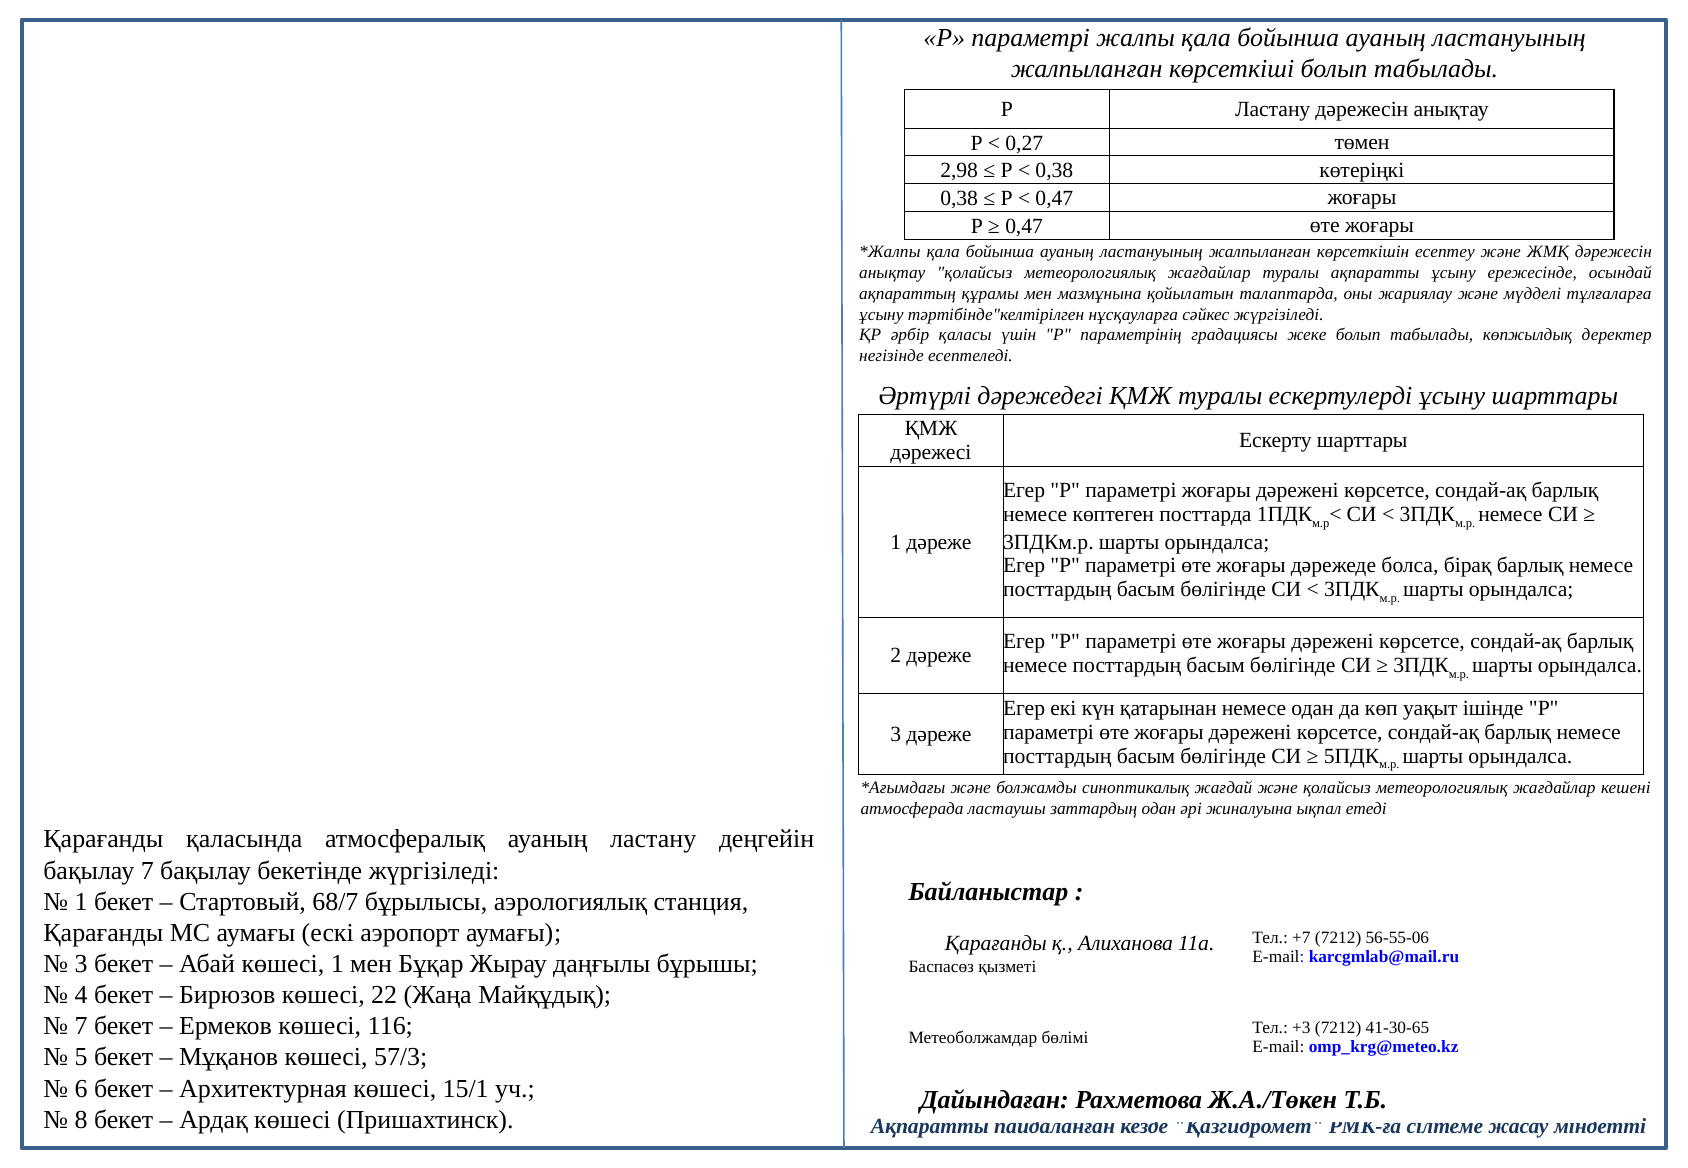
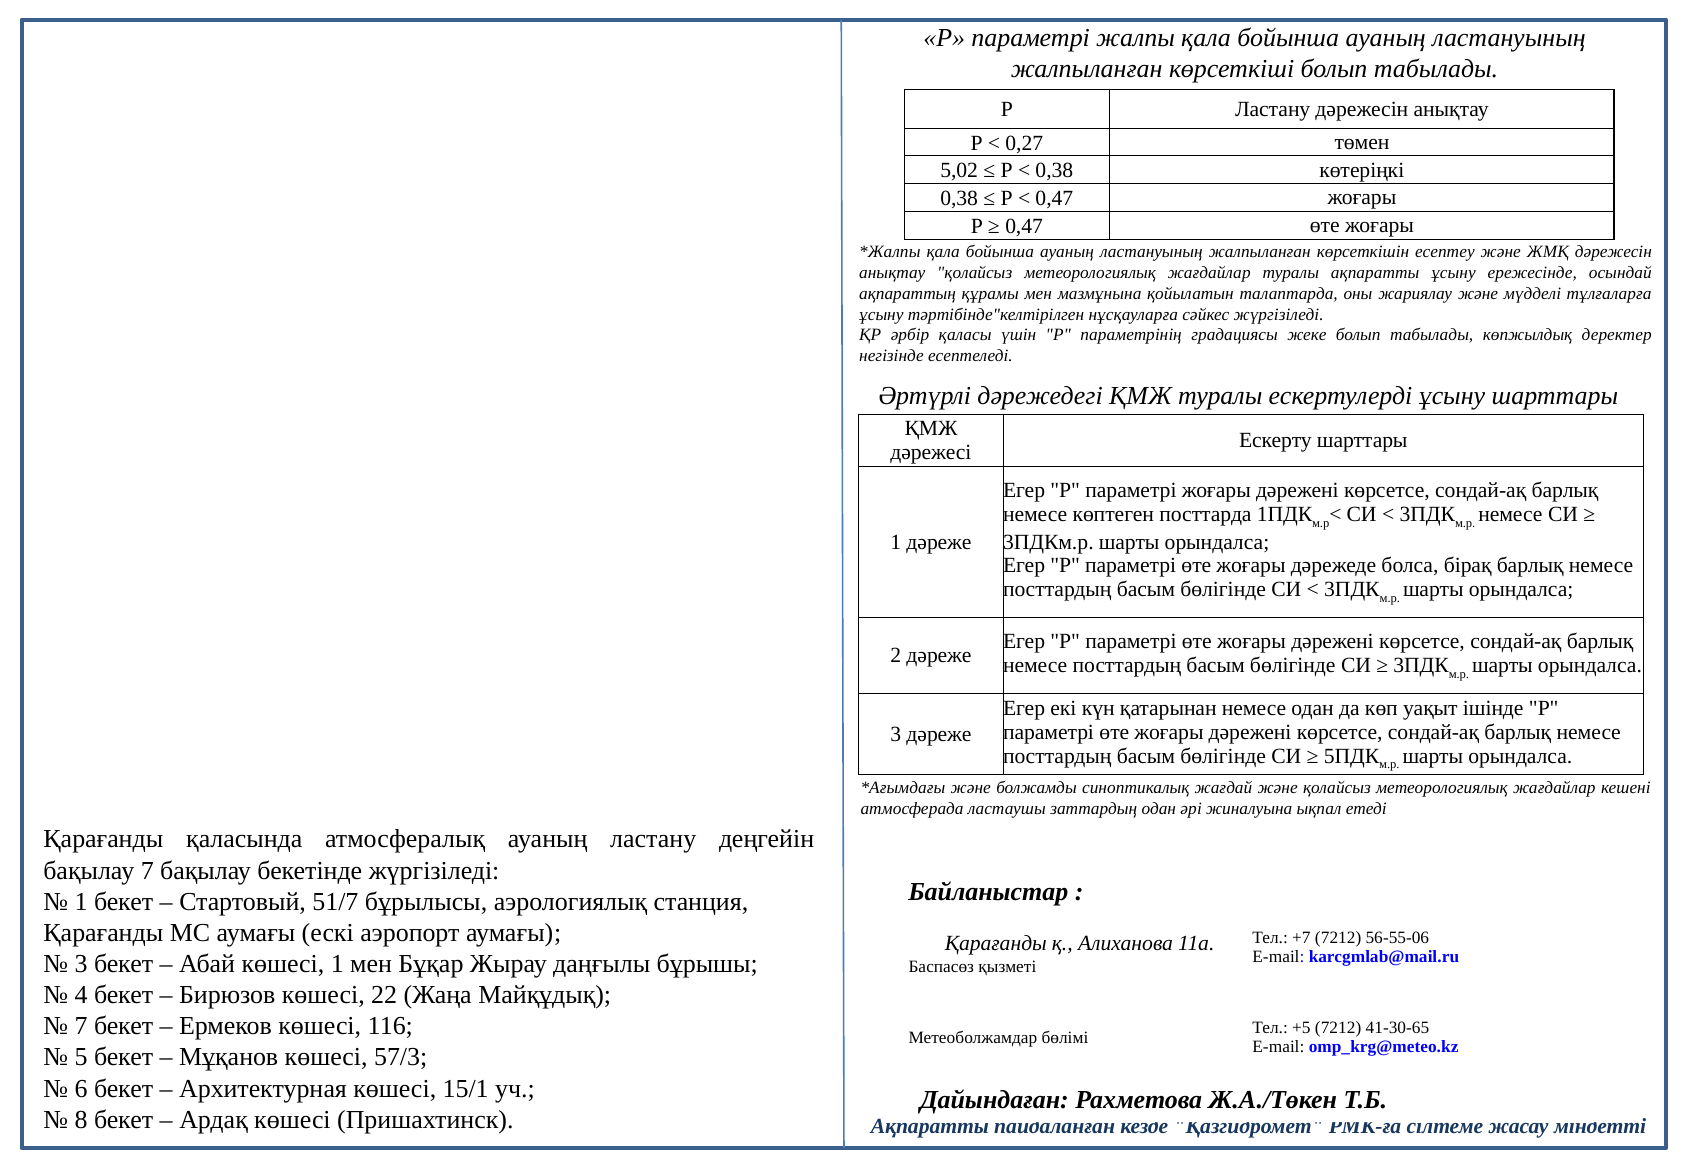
2,98: 2,98 -> 5,02 (959, 171)
68/7: 68/7 -> 51/7 (335, 902)
+3: +3 -> +5 (1301, 1028)
